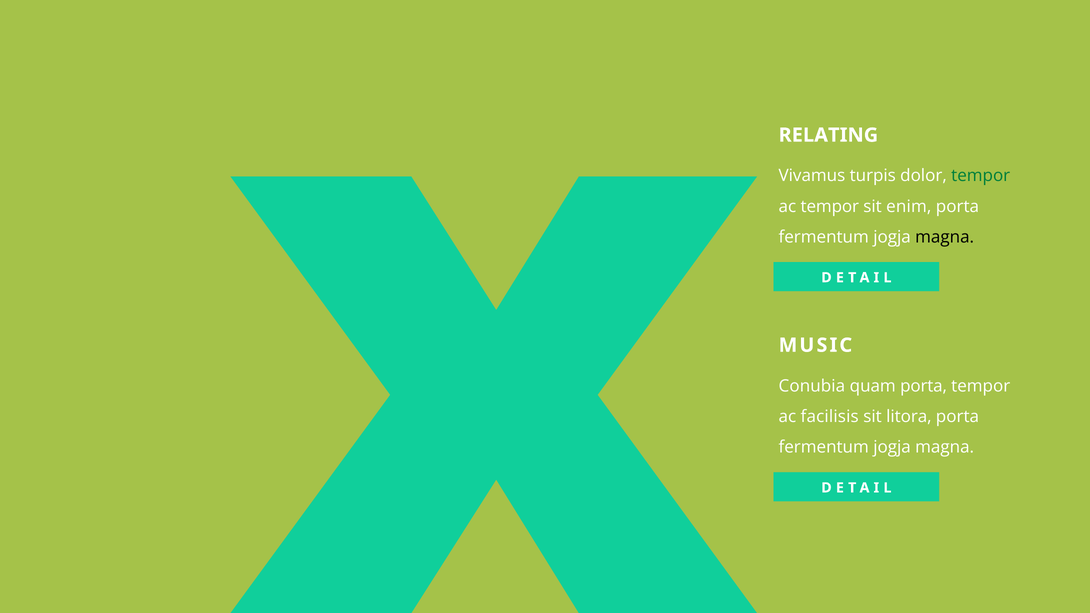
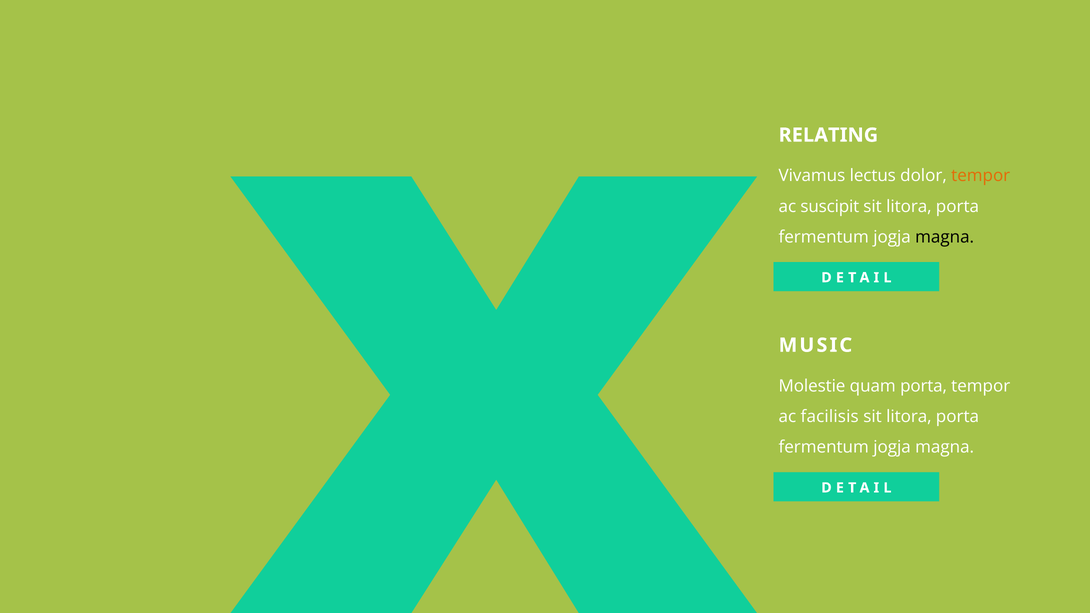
turpis: turpis -> lectus (873, 176)
tempor colour: green -> orange (981, 176)
ac tempor: tempor -> suscipit (830, 206)
enim: enim -> litora (909, 206)
Conubia: Conubia -> Molestie (812, 386)
